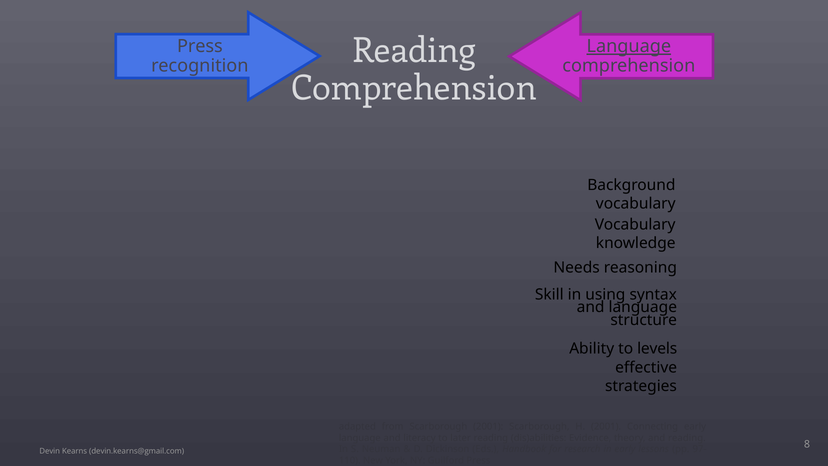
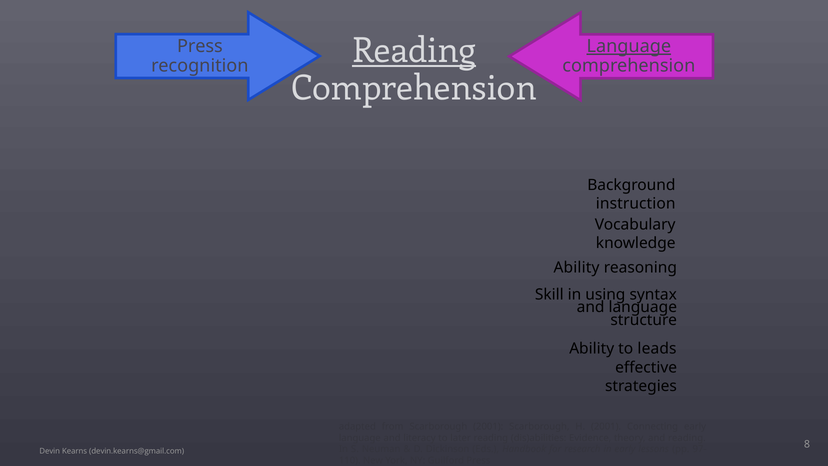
Reading underline: none -> present (414, 51)
vocabulary: vocabulary -> instruction (636, 204)
Needs: Needs -> Ability (577, 268)
levels: levels -> leads (657, 349)
